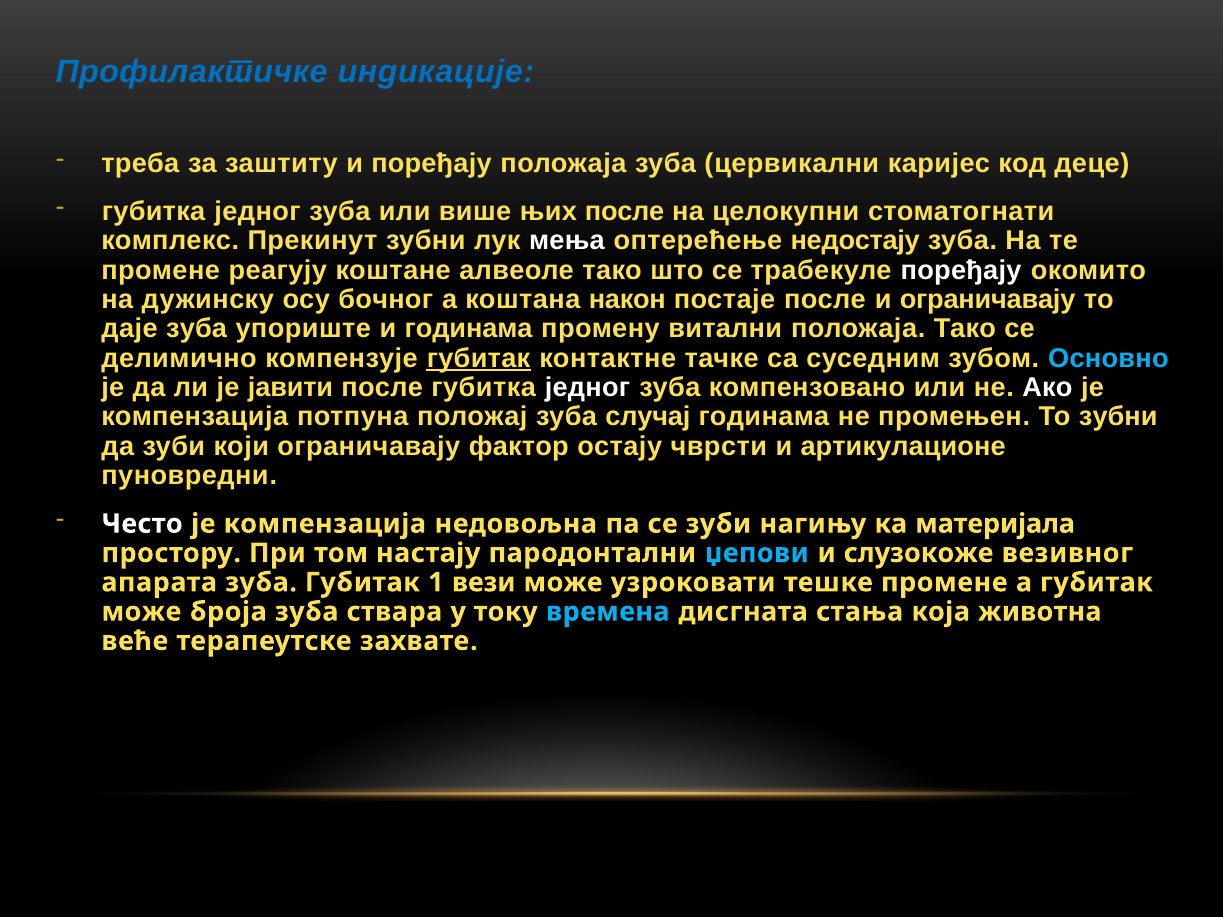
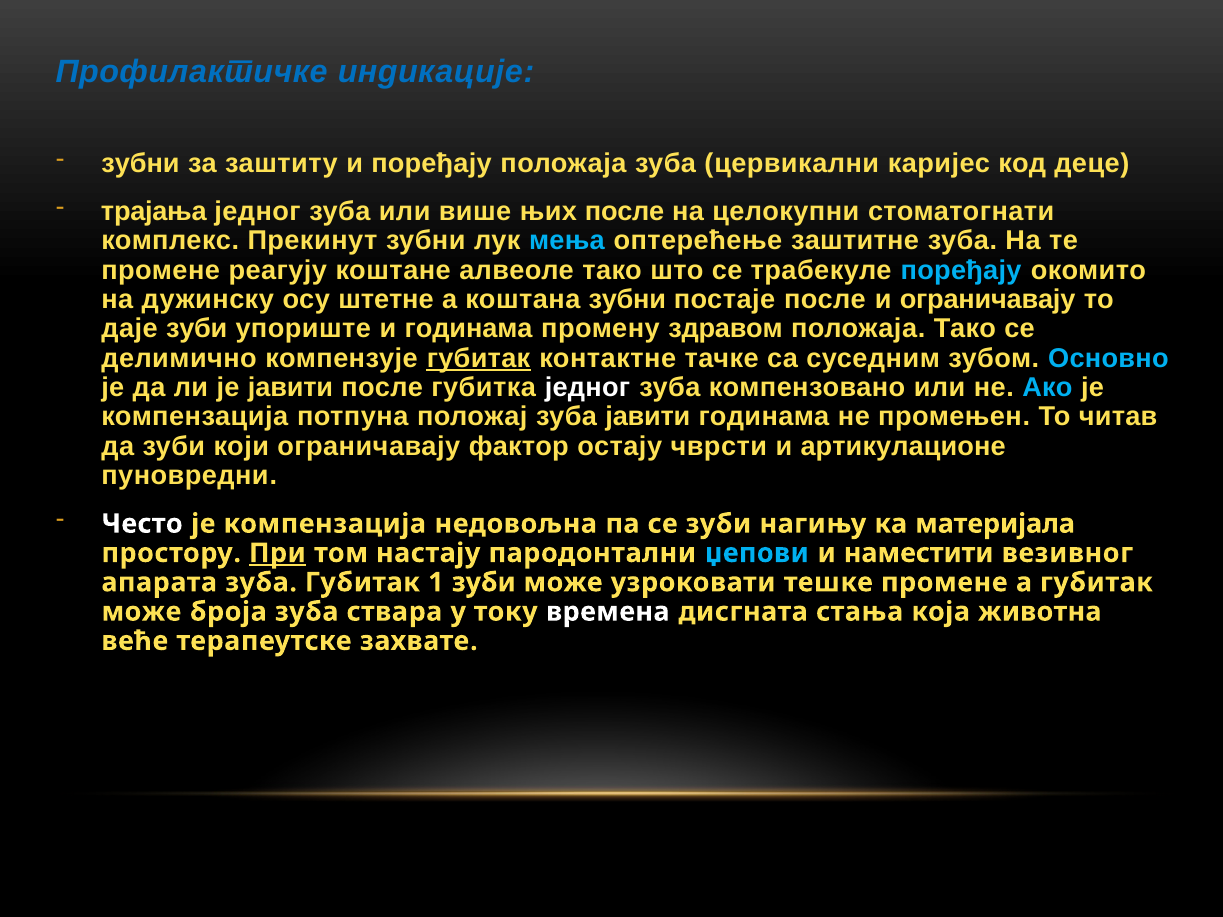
треба: треба -> зубни (141, 164)
губитка: губитка -> трајања (154, 212)
мења colour: white -> light blue (567, 241)
недостају: недостају -> заштитне (855, 241)
поређају colour: white -> light blue (961, 270)
бочног: бочног -> штетне (386, 300)
коштана након: након -> зубни (627, 300)
даје зуба: зуба -> зуби (197, 329)
витални: витални -> здравом (725, 329)
Ако colour: white -> light blue (1047, 388)
зуба случај: случај -> јавити (648, 417)
То зубни: зубни -> читав (1118, 417)
При underline: none -> present (277, 553)
слузокоже: слузокоже -> наместити (919, 553)
1 вези: вези -> зуби (484, 583)
времена colour: light blue -> white (608, 612)
